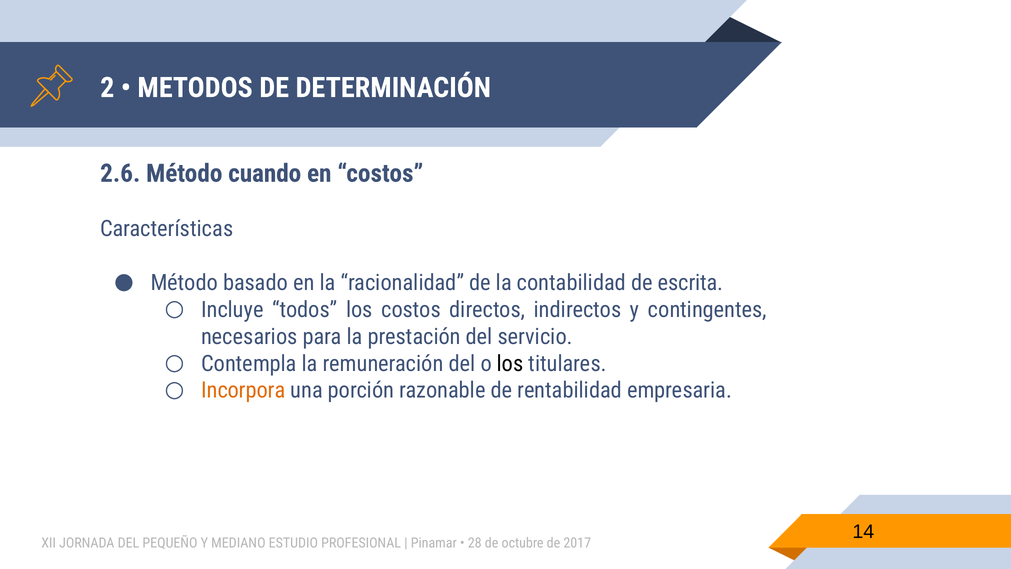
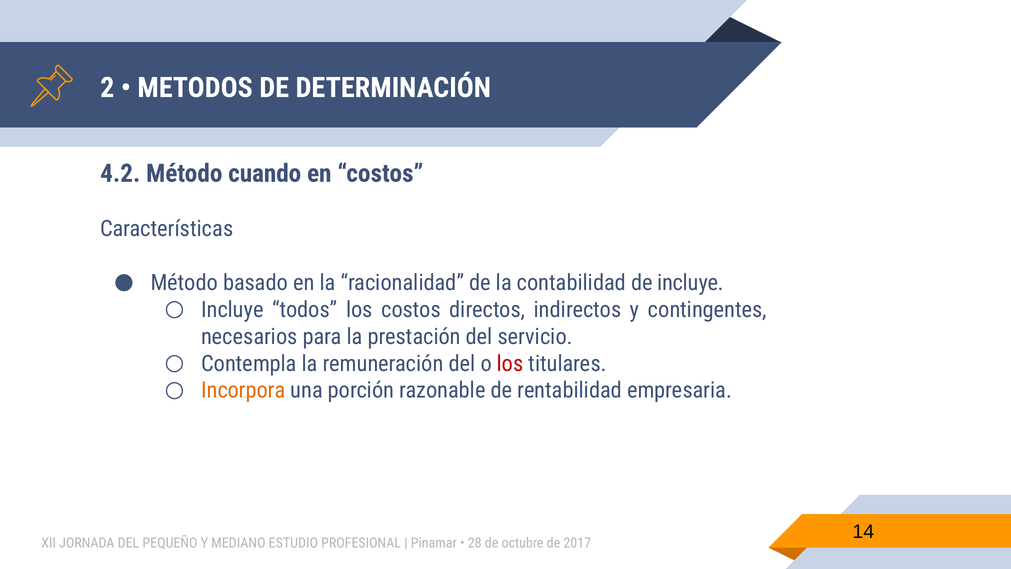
2.6: 2.6 -> 4.2 (120, 173)
de escrita: escrita -> incluye (691, 283)
los colour: black -> red (510, 363)
